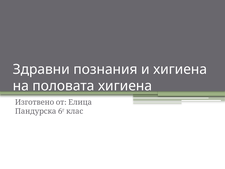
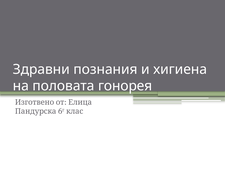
половата хигиена: хигиена -> гонорея (125, 86)
